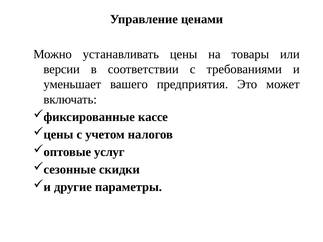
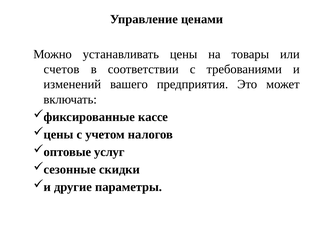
версии: версии -> счетов (61, 69)
уменьшает: уменьшает -> изменений (72, 84)
